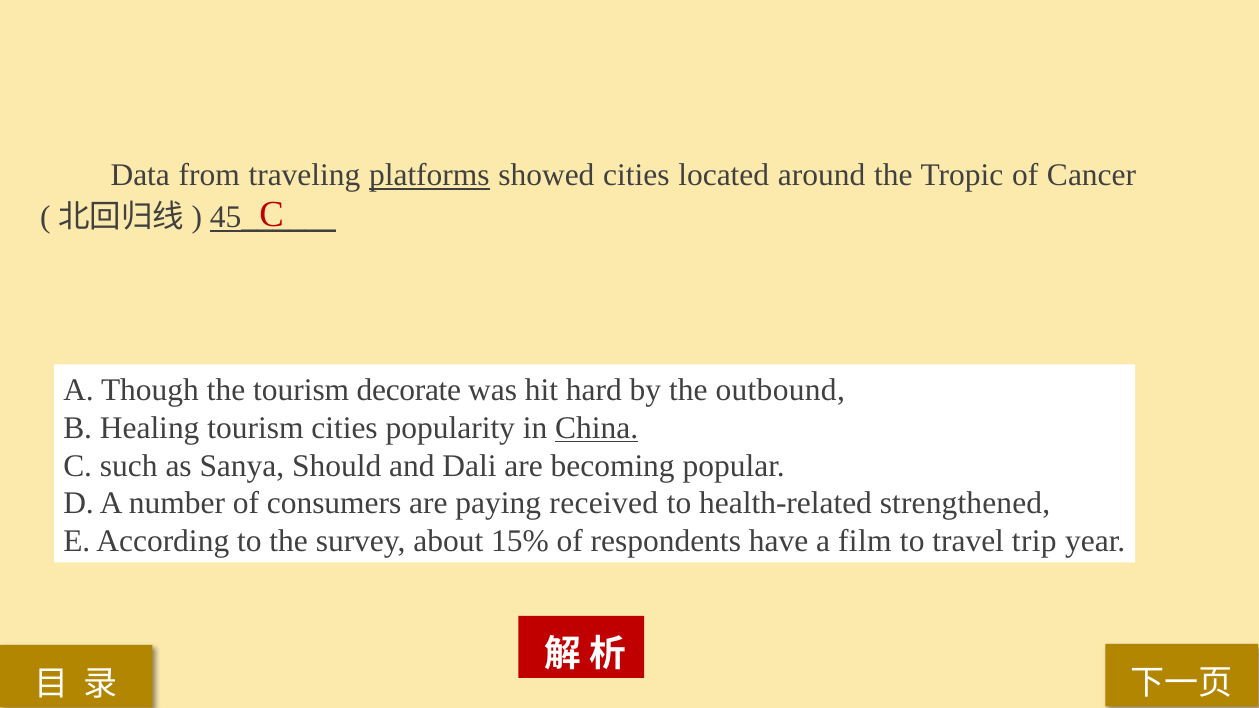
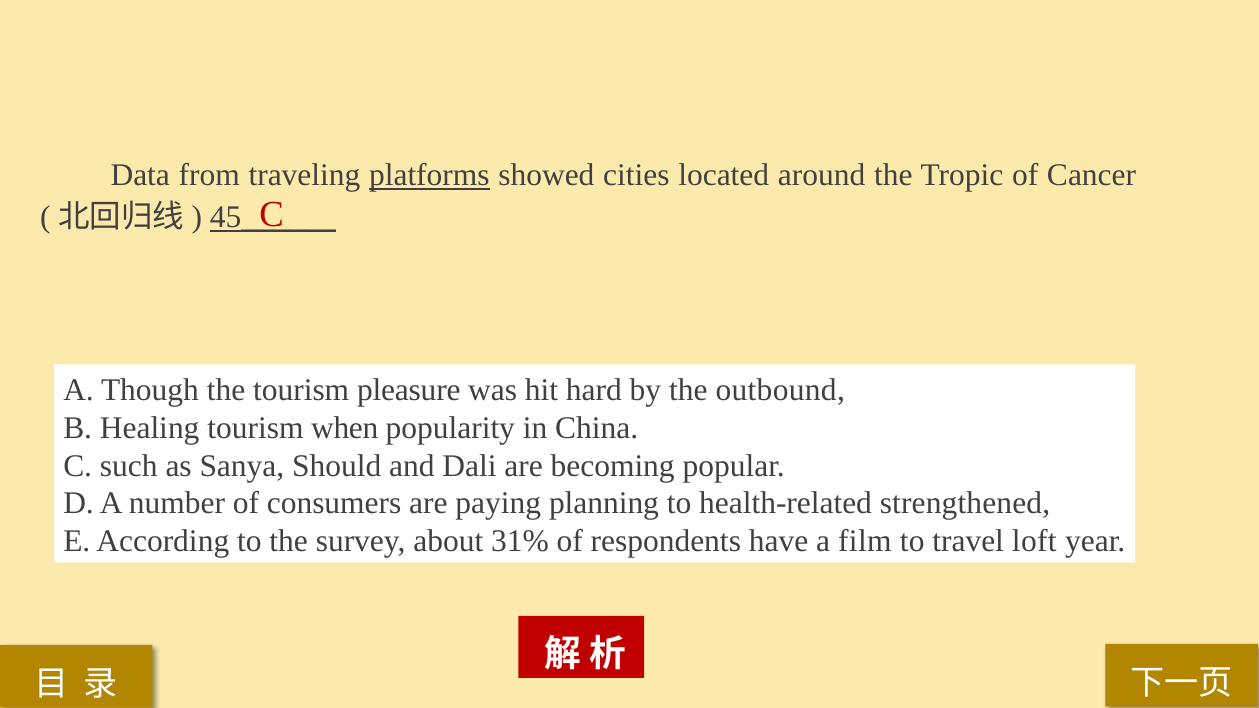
decorate: decorate -> pleasure (409, 390)
tourism cities: cities -> when (345, 428)
China underline: present -> none (597, 428)
received: received -> planning (604, 504)
15%: 15% -> 31% (520, 541)
trip: trip -> loft (1034, 541)
